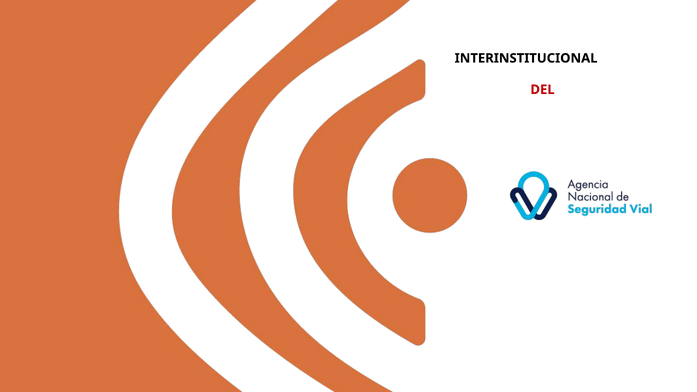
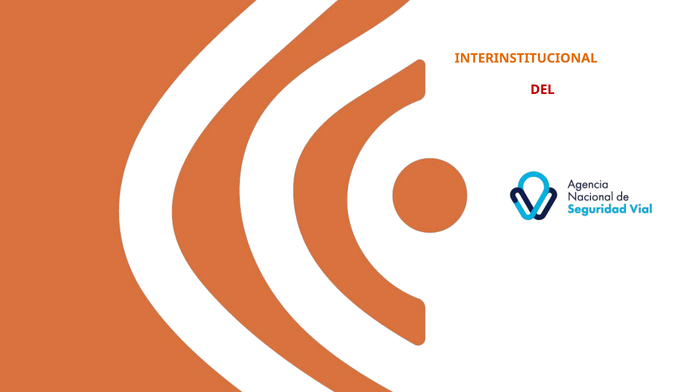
INTERINSTITUCIONAL colour: black -> orange (526, 58)
